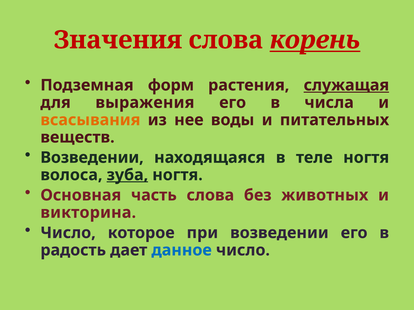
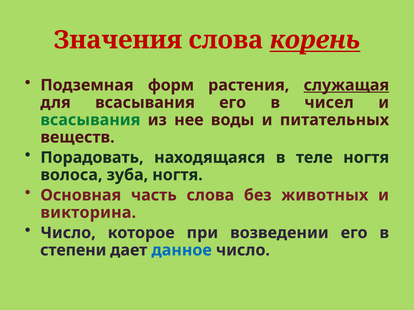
для выражения: выражения -> всасывания (145, 103)
числа: числа -> чисел (329, 103)
всасывания colour: orange -> green (90, 120)
Возведении: Возведении -> Порадовать (92, 158)
зуба underline: present -> none (127, 175)
радость: радость -> степени (73, 251)
